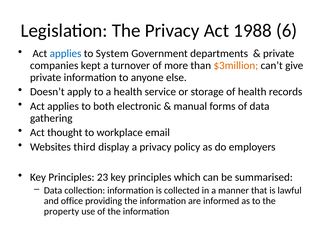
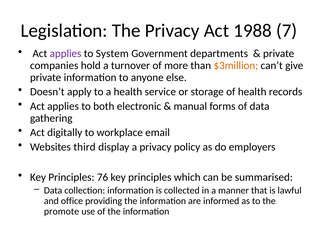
6: 6 -> 7 (287, 31)
applies colour: blue -> purple (66, 54)
kept: kept -> hold (91, 66)
thought: thought -> digitally (65, 133)
23: 23 -> 76 (103, 178)
property: property -> promote (62, 212)
